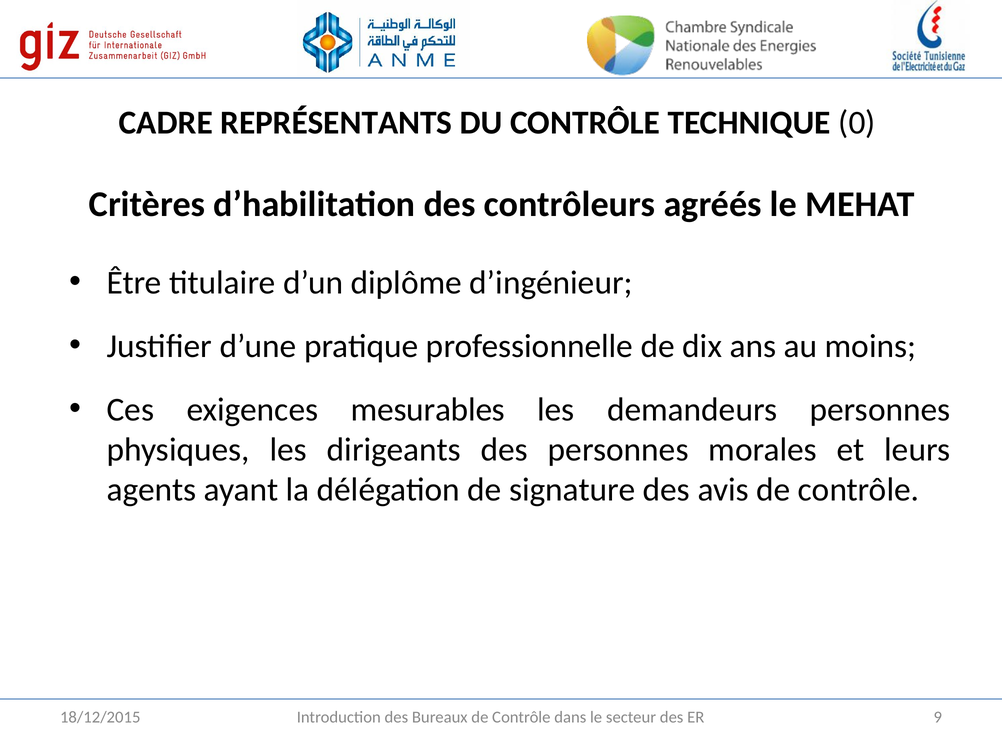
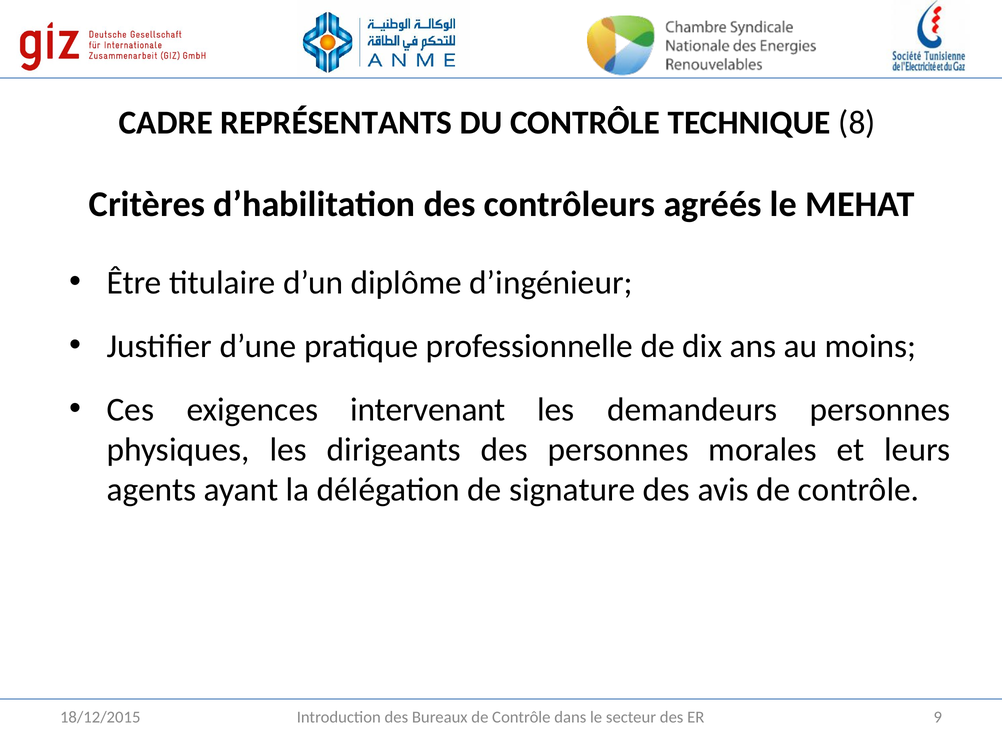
0: 0 -> 8 (857, 123)
mesurables: mesurables -> intervenant (428, 410)
